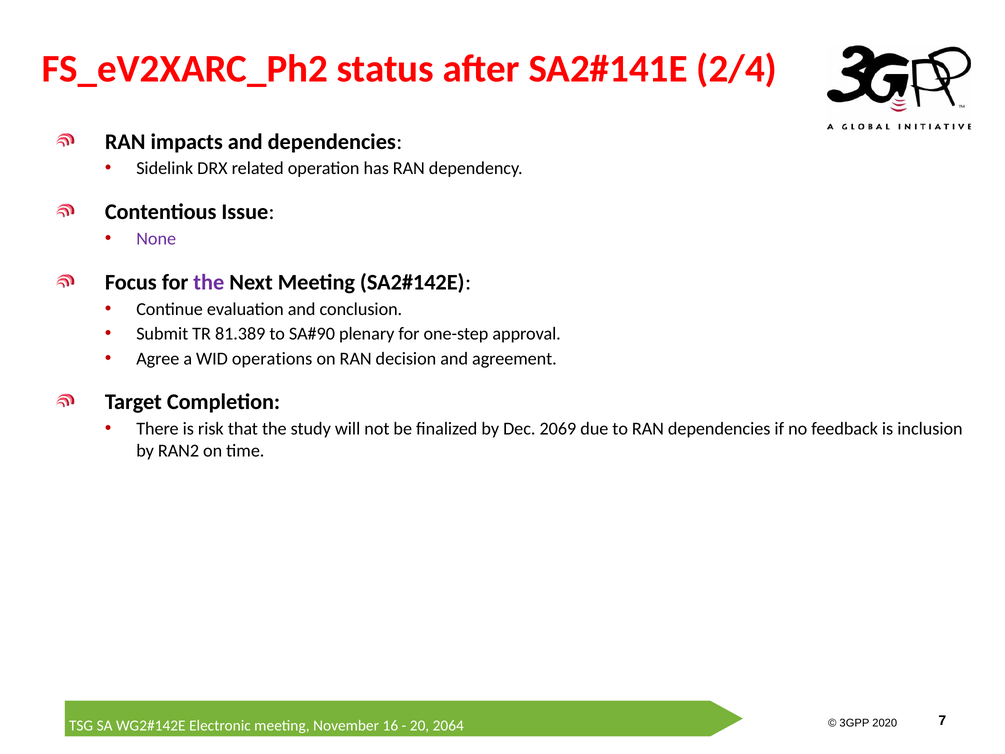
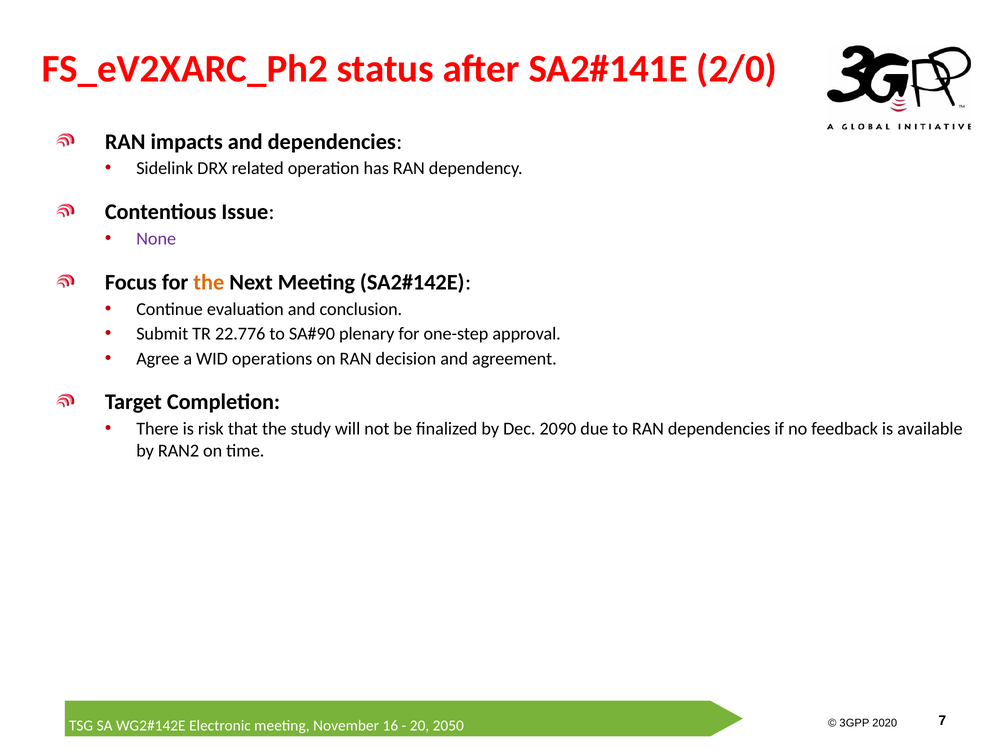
2/4: 2/4 -> 2/0 (737, 69)
the colour: purple -> orange (209, 282)
81.389: 81.389 -> 22.776 (240, 334)
2069: 2069 -> 2090 (558, 429)
inclusion: inclusion -> available (930, 429)
2064: 2064 -> 2050 (448, 725)
